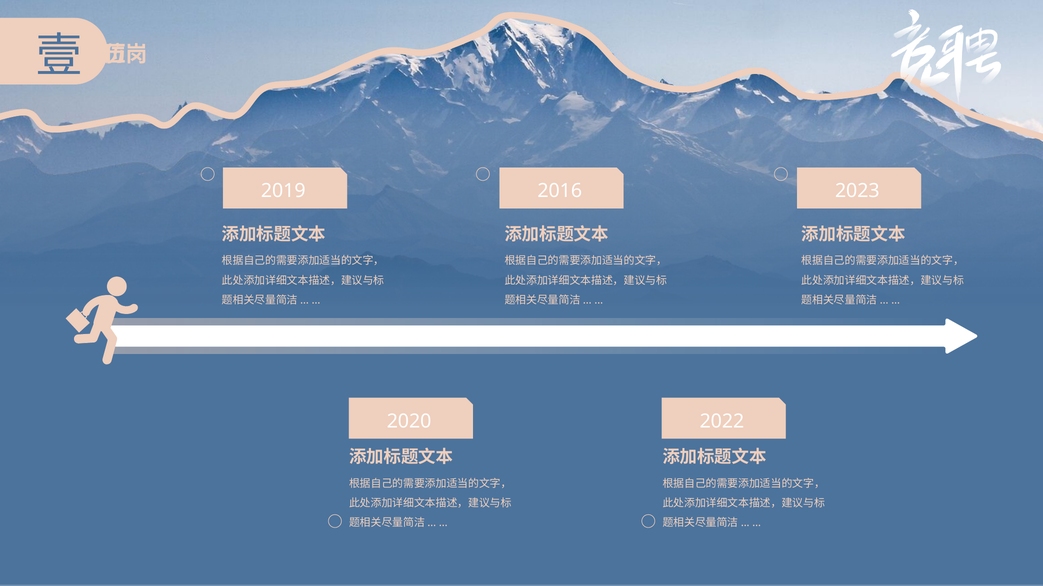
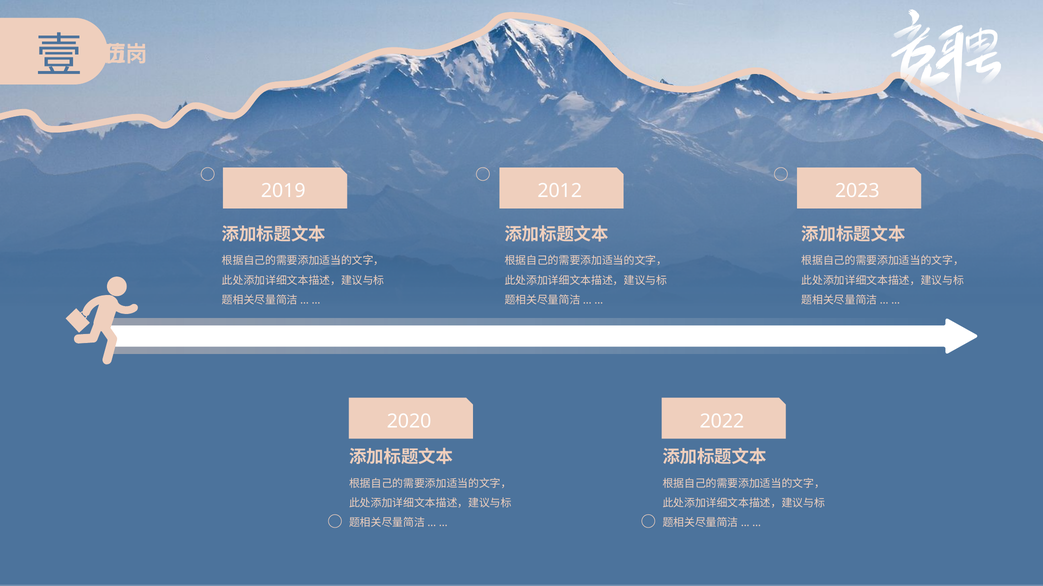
2016: 2016 -> 2012 (560, 191)
